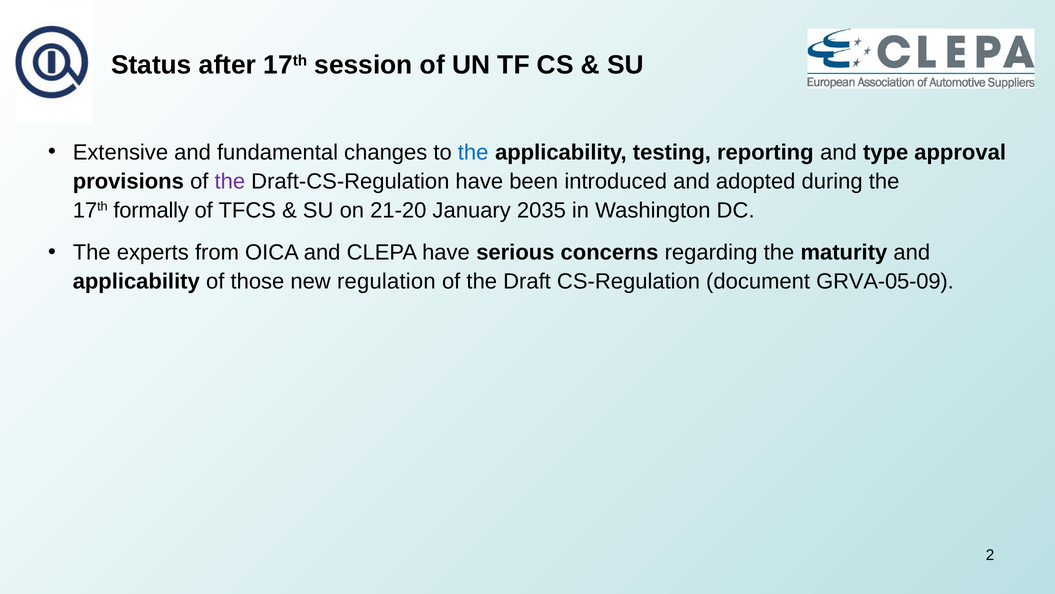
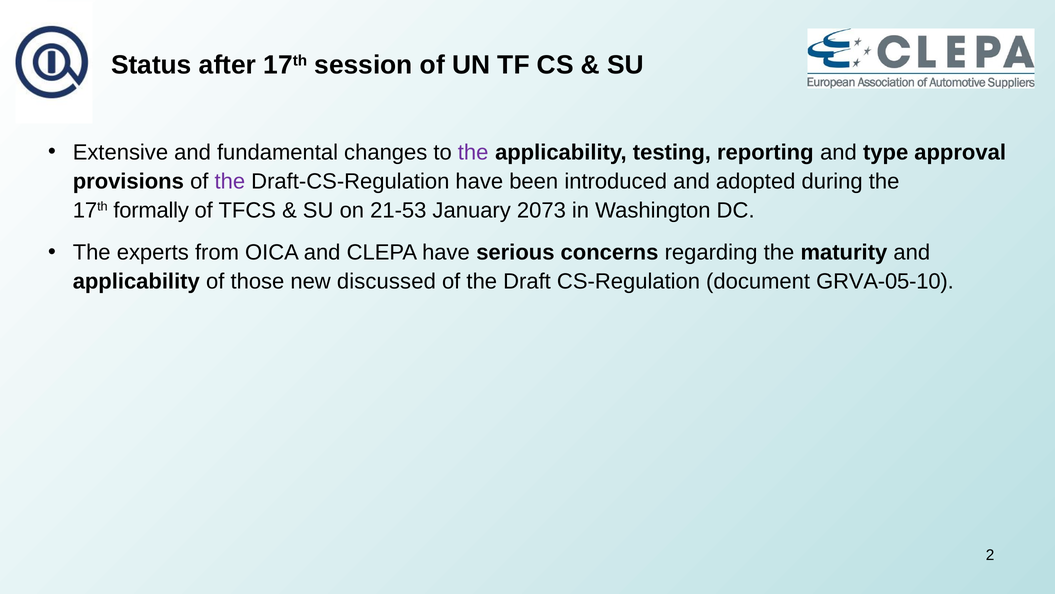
the colour: blue -> purple (473, 152)
21-20: 21-20 -> 21-53 (398, 210)
2035: 2035 -> 2073 (541, 210)
regulation: regulation -> discussed (386, 281)
GRVA-05-09: GRVA-05-09 -> GRVA-05-10 (885, 281)
